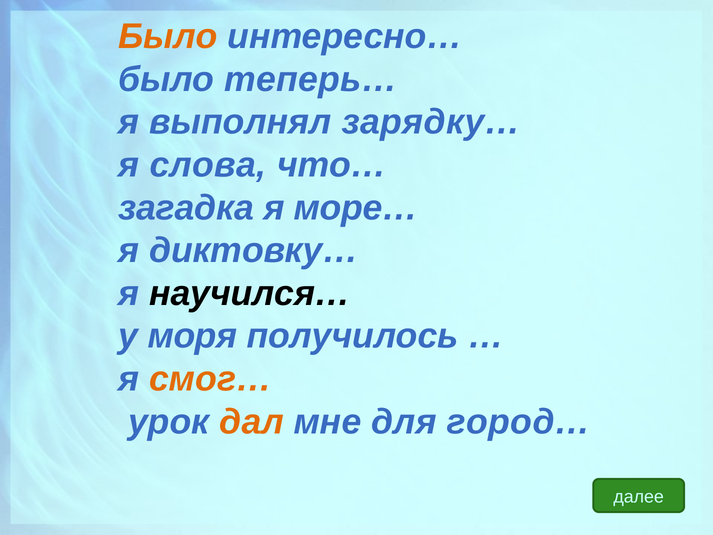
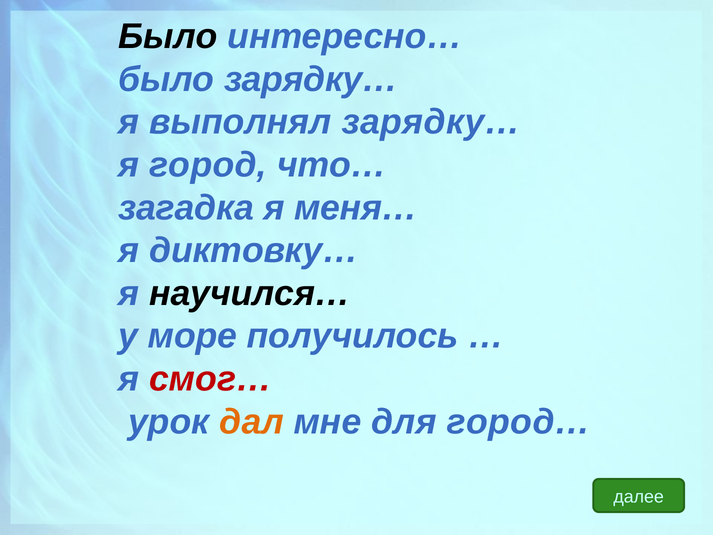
Было colour: orange -> black (168, 37)
было теперь…: теперь… -> зарядку… (311, 79)
слова: слова -> город (208, 165)
море…: море… -> меня… (356, 208)
моря: моря -> море (192, 336)
смог… colour: orange -> red (210, 379)
